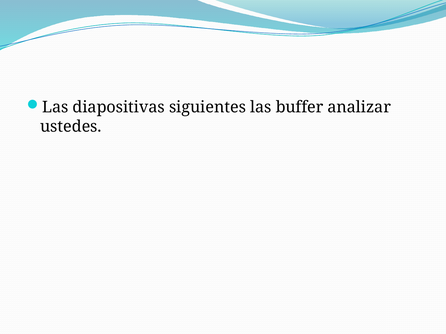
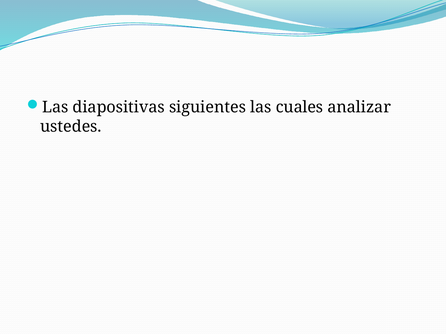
buffer: buffer -> cuales (300, 107)
